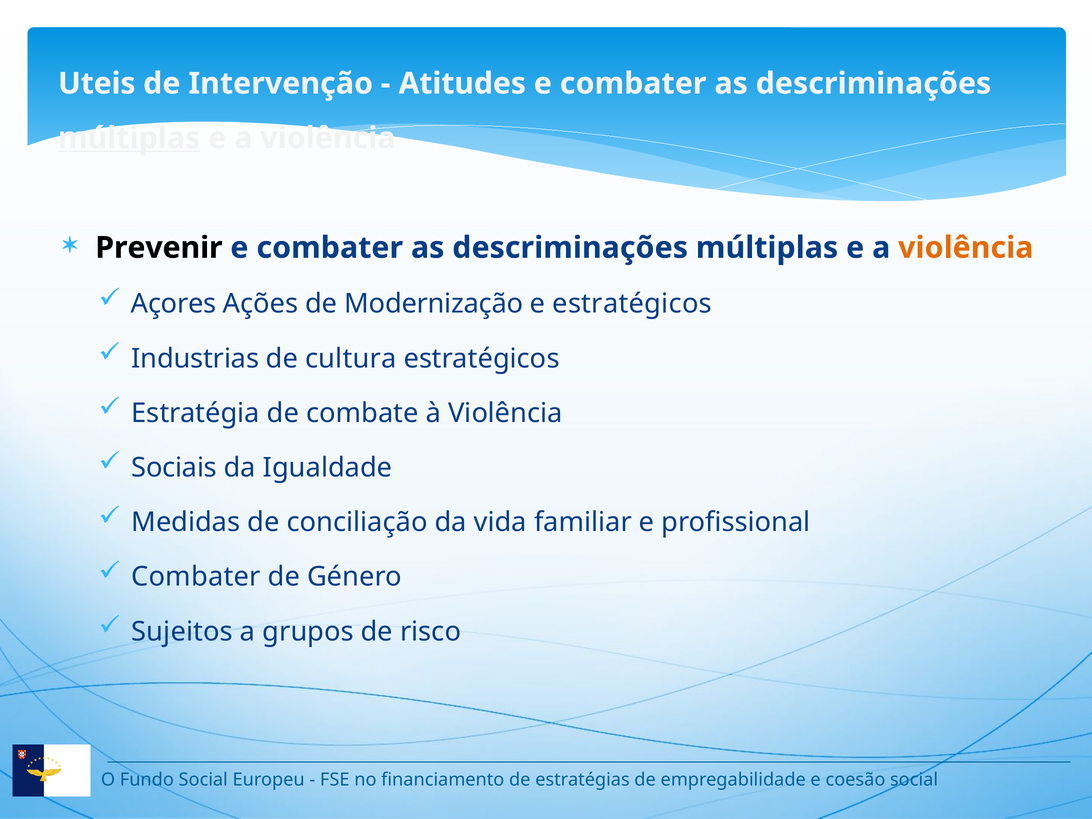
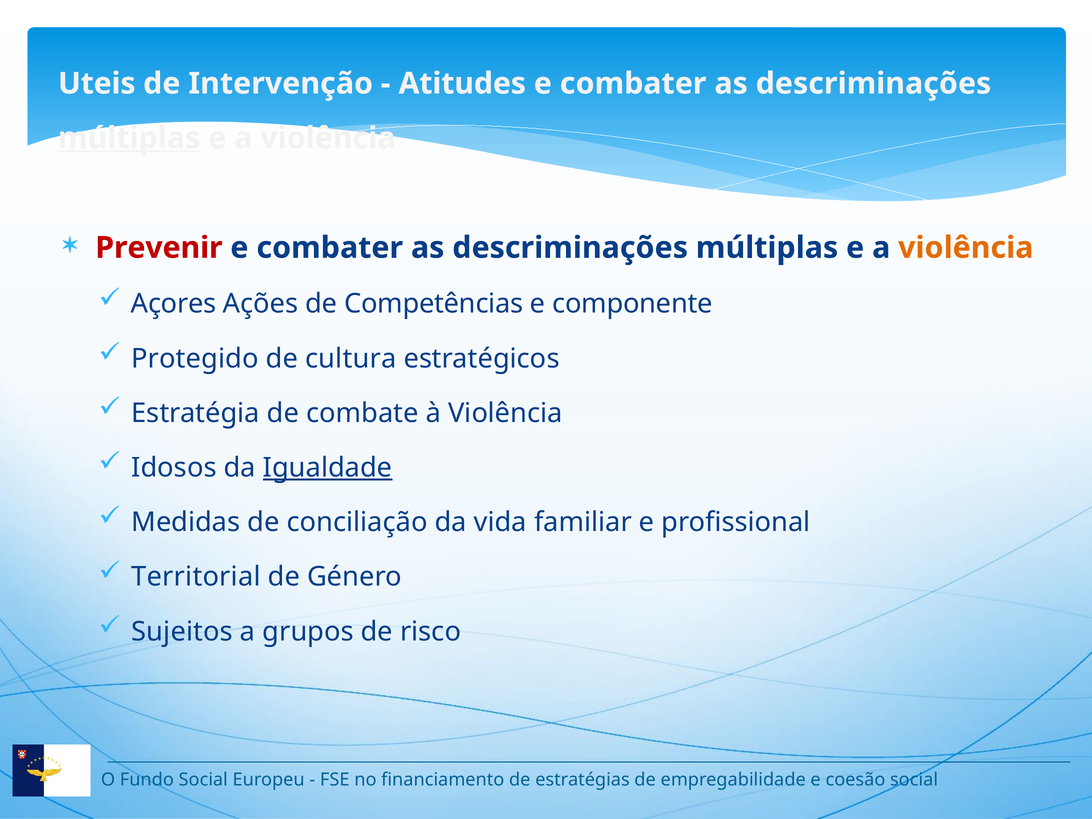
Prevenir colour: black -> red (159, 248)
Modernização: Modernização -> Competências (434, 304)
e estratégicos: estratégicos -> componente (632, 304)
Industrias: Industrias -> Protegido (195, 359)
Sociais: Sociais -> Idosos (174, 468)
Igualdade underline: none -> present (328, 468)
Combater: Combater -> Territorial (196, 577)
